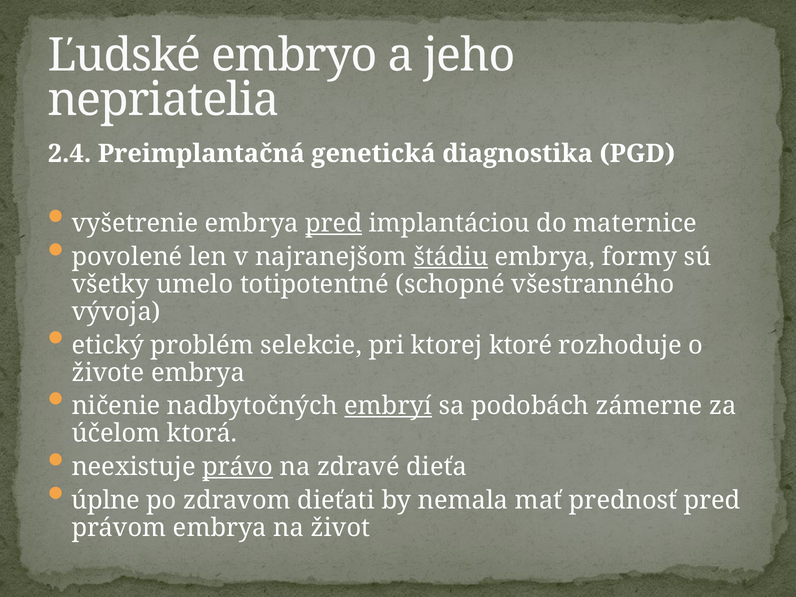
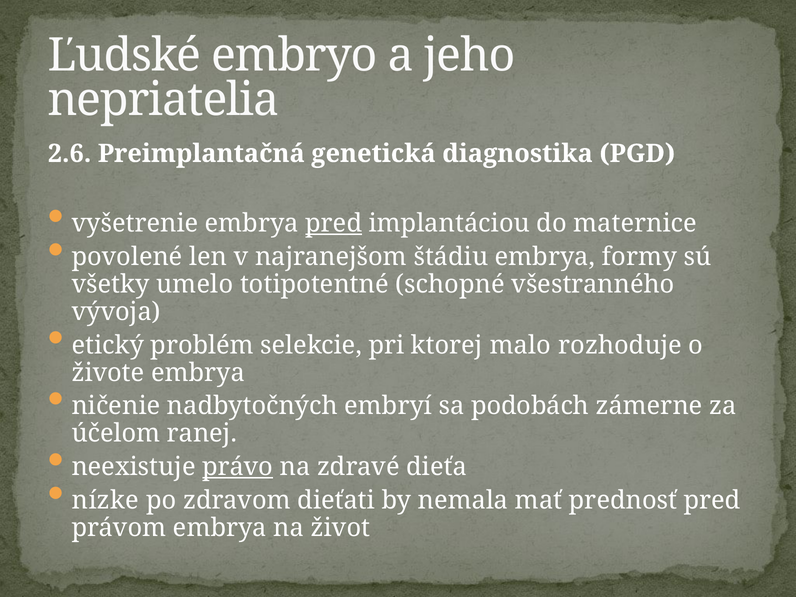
2.4: 2.4 -> 2.6 (69, 154)
štádiu underline: present -> none (451, 257)
ktoré: ktoré -> malo (520, 345)
embryí underline: present -> none (388, 406)
ktorá: ktorá -> ranej (202, 433)
úplne: úplne -> nízke (105, 500)
